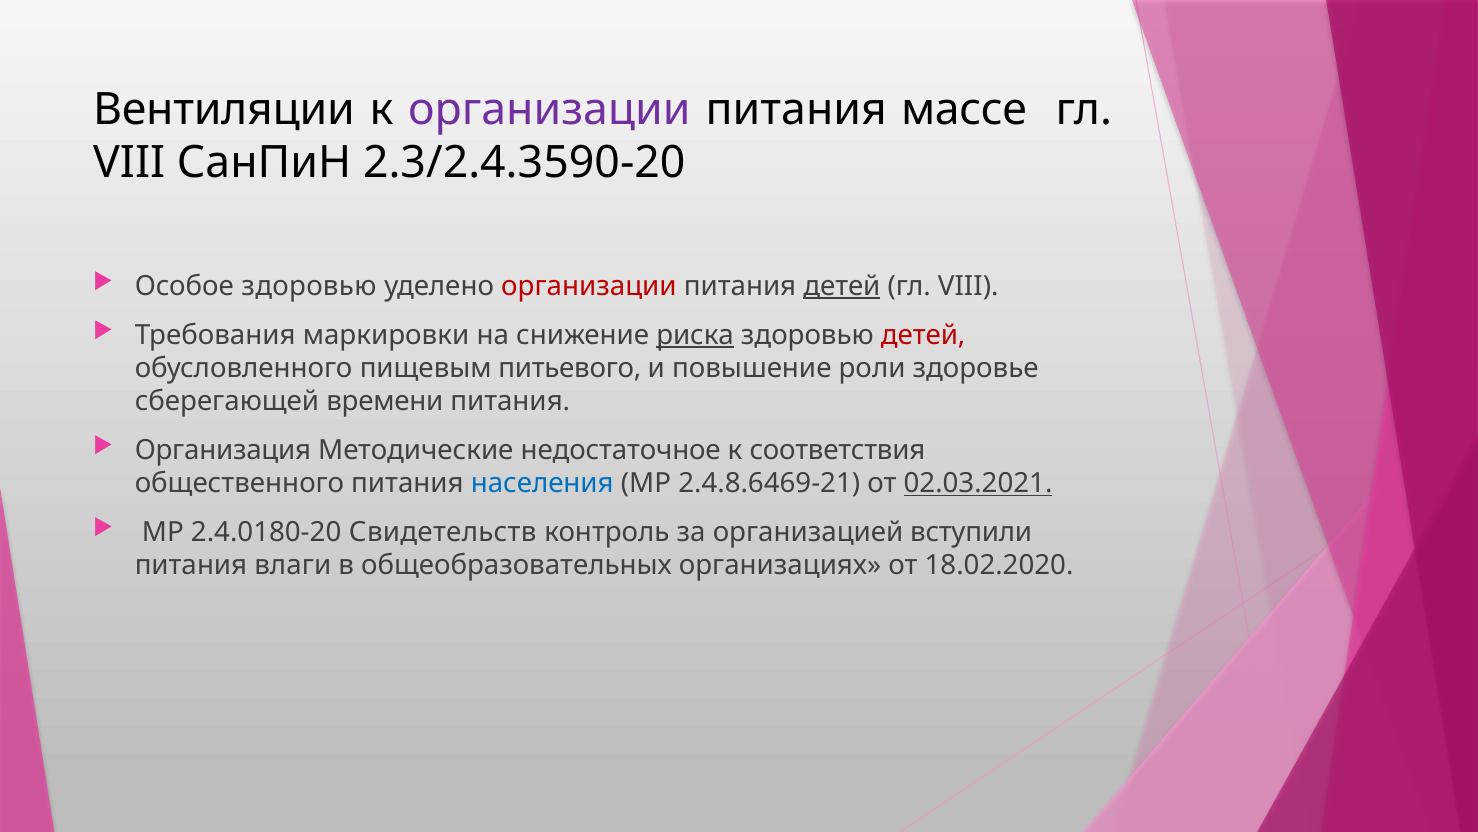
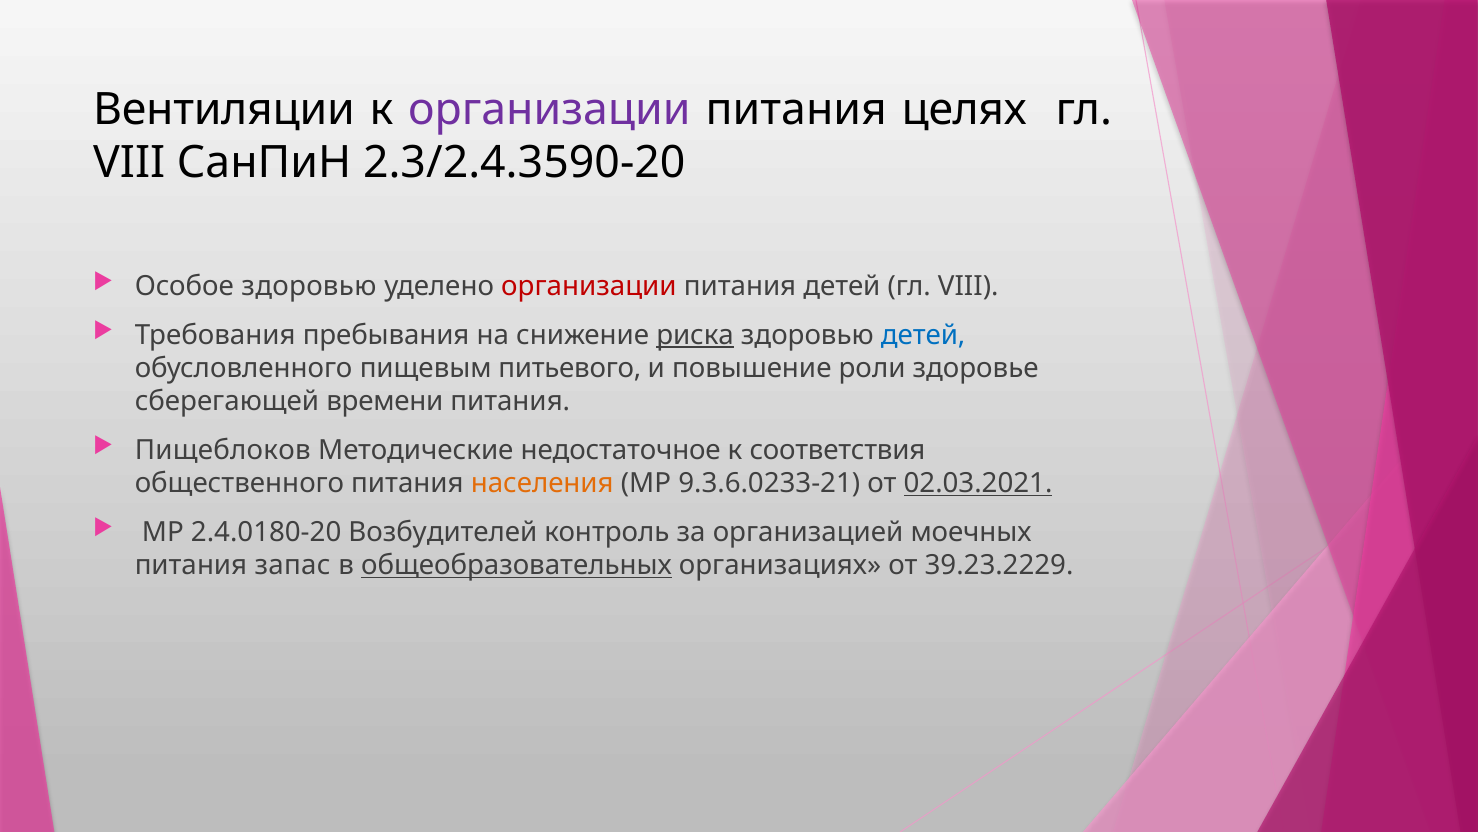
массе: массе -> целях (964, 109)
детей underline: present -> none (842, 286)
маркировки: маркировки -> пребывания (386, 335)
детей colour: red -> blue (923, 335)
Организация: Организация -> Пищеблоков (223, 450)
населения colour: blue -> orange (542, 483)
2.4.8.6469-21: 2.4.8.6469-21 -> 9.3.6.0233-21 (769, 483)
Свидетельств: Свидетельств -> Возбудителей (443, 532)
вступили: вступили -> моечных (971, 532)
влаги: влаги -> запас (293, 565)
общеобразовательных underline: none -> present (516, 565)
18.02.2020: 18.02.2020 -> 39.23.2229 (999, 565)
